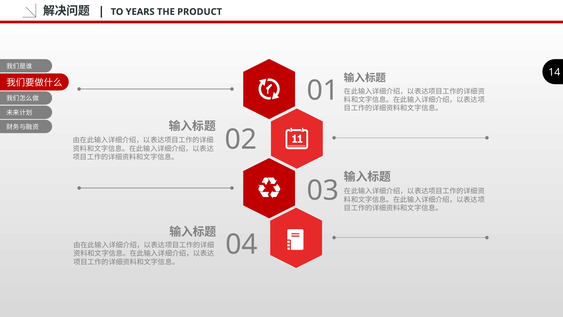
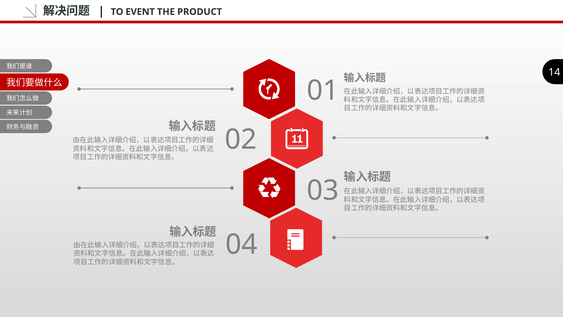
YEARS: YEARS -> EVENT (140, 12)
